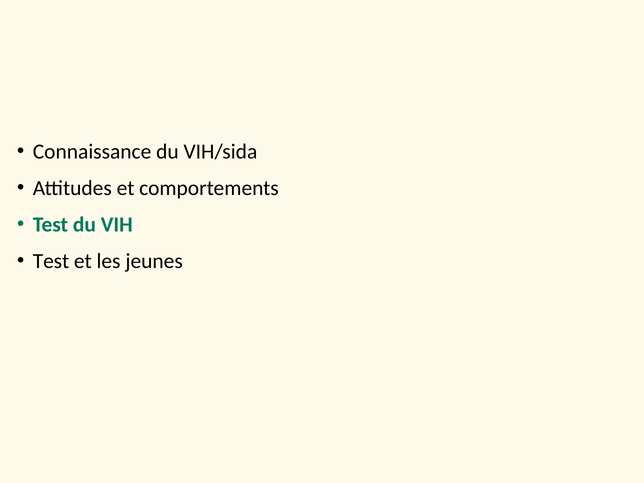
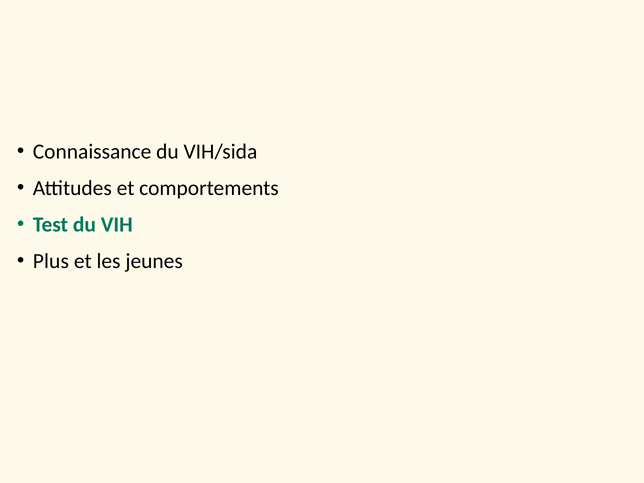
Test: Test -> Plus (51, 261)
